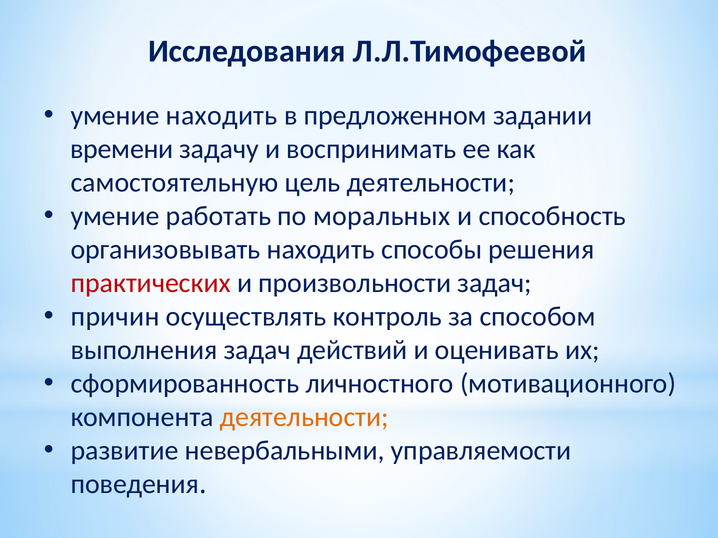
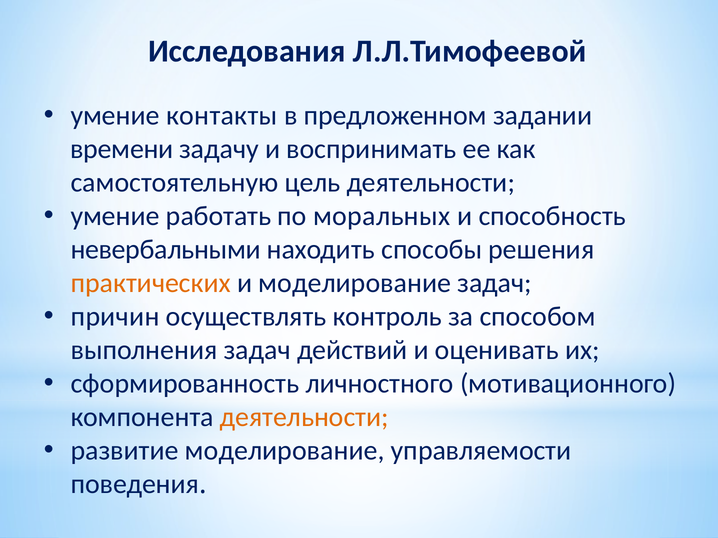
умение находить: находить -> контакты (222, 116)
организовывать: организовывать -> невербальными (166, 250)
практических colour: red -> orange (151, 283)
и произвольности: произвольности -> моделирование (355, 283)
развитие невербальными: невербальными -> моделирование (285, 451)
